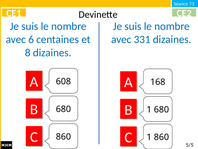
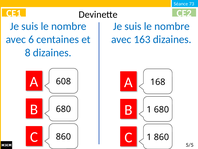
331: 331 -> 163 (142, 39)
